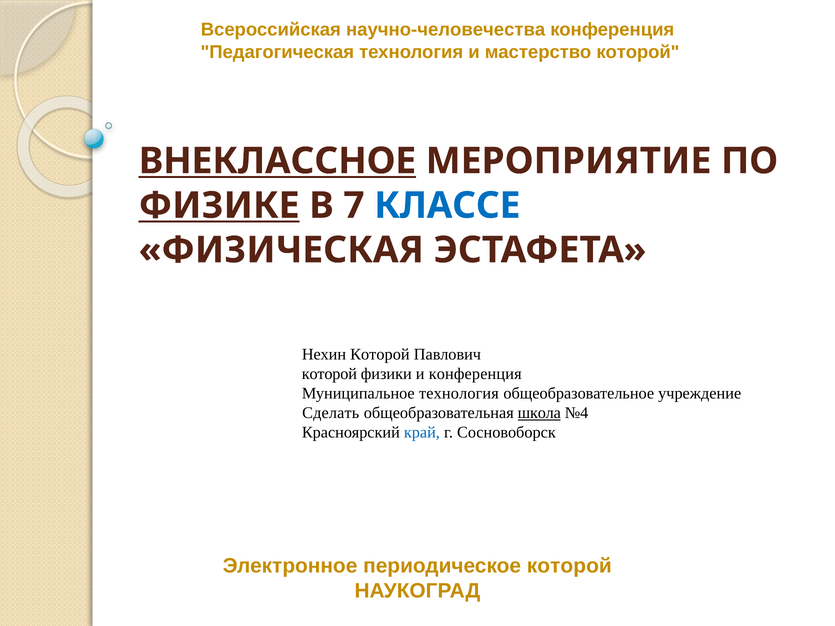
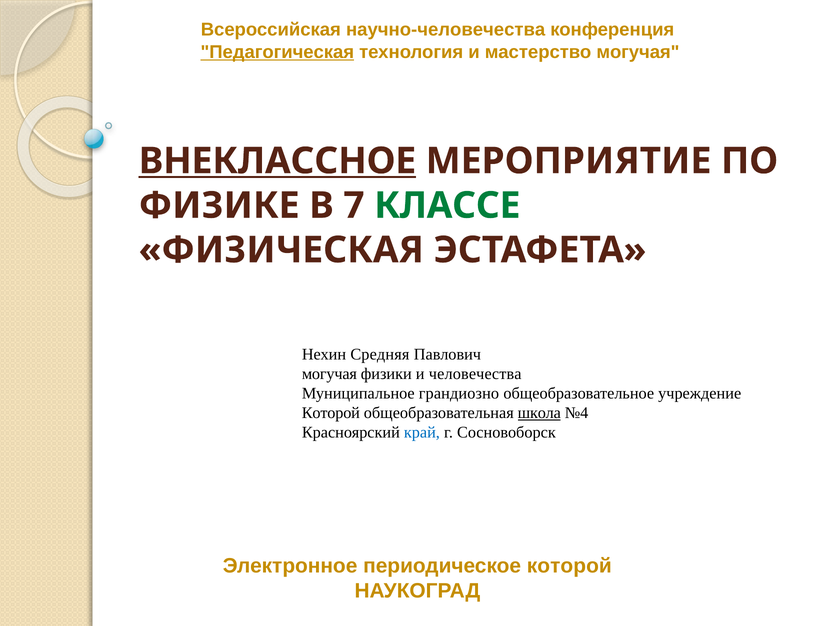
Педагогическая underline: none -> present (277, 52)
мастерство которой: которой -> могучая (638, 52)
ФИЗИКЕ underline: present -> none (219, 206)
КЛАССЕ colour: blue -> green (447, 206)
Нехин Которой: Которой -> Средняя (380, 355)
которой: которой -> могучая (329, 374)
и конференция: конференция -> человечества (475, 374)
Муниципальное технология: технология -> грандиозно (459, 394)
Сделать: Сделать -> Которой (331, 413)
